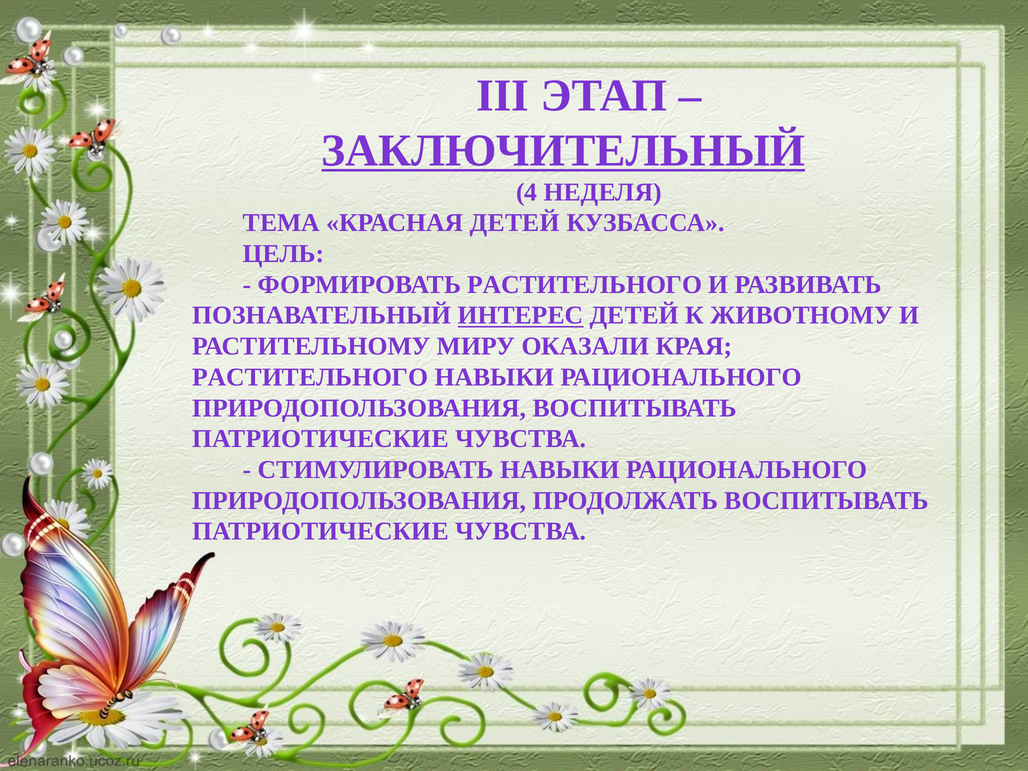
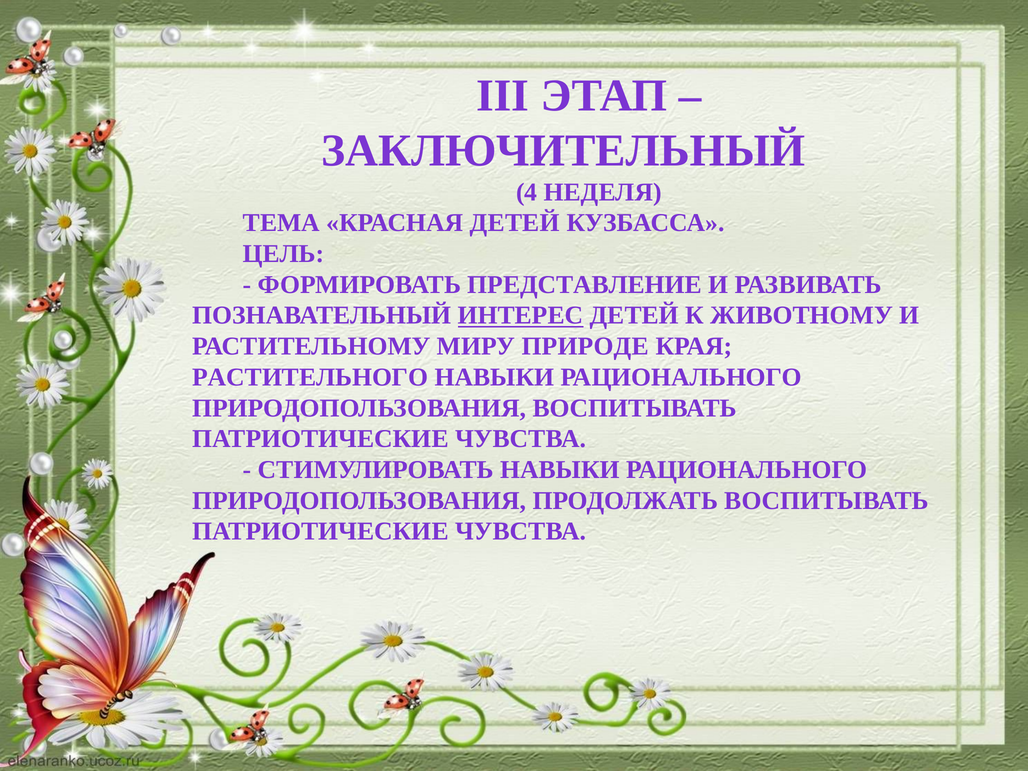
ЗАКЛЮЧИТЕЛЬНЫЙ underline: present -> none (563, 151)
ФОРМИРОВАТЬ РАСТИТЕЛЬНОГО: РАСТИТЕЛЬНОГО -> ПРЕДСТАВЛЕНИЕ (585, 285)
ОКАЗАЛИ: ОКАЗАЛИ -> ПРИРОДЕ (585, 346)
